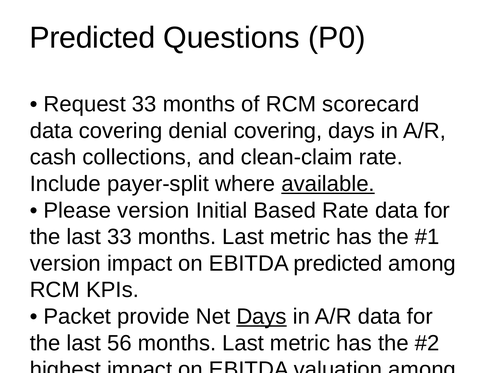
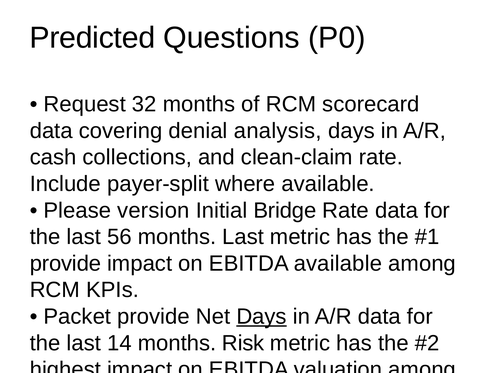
Request 33: 33 -> 32 (144, 104)
denial covering: covering -> analysis (278, 131)
available underline: present -> none (328, 184)
Based: Based -> Bridge (285, 210)
last 33: 33 -> 56 (119, 237)
version: version -> provide (65, 263)
EBITDA predicted: predicted -> available (338, 263)
56: 56 -> 14 (119, 343)
Last: Last -> Risk (243, 343)
